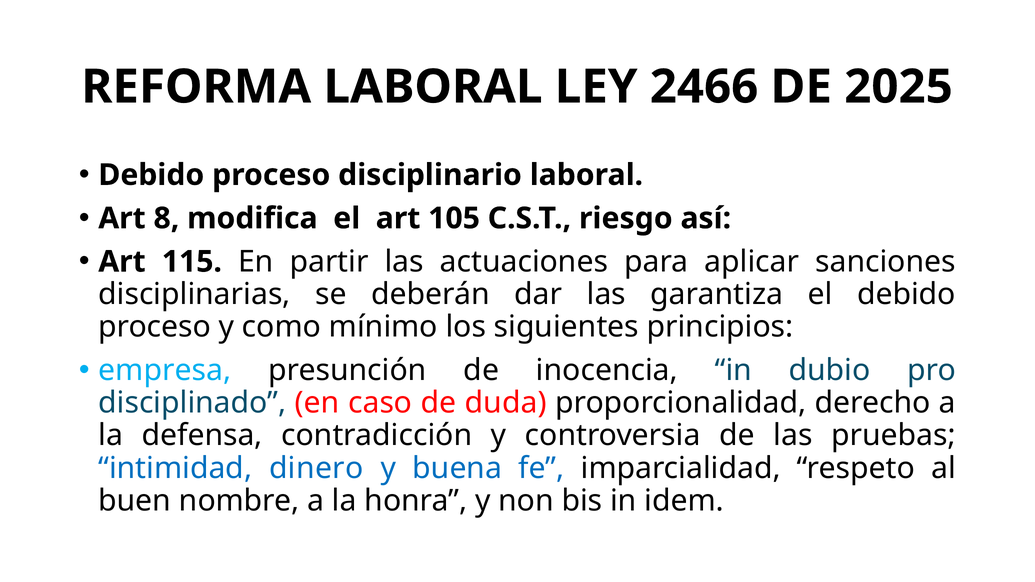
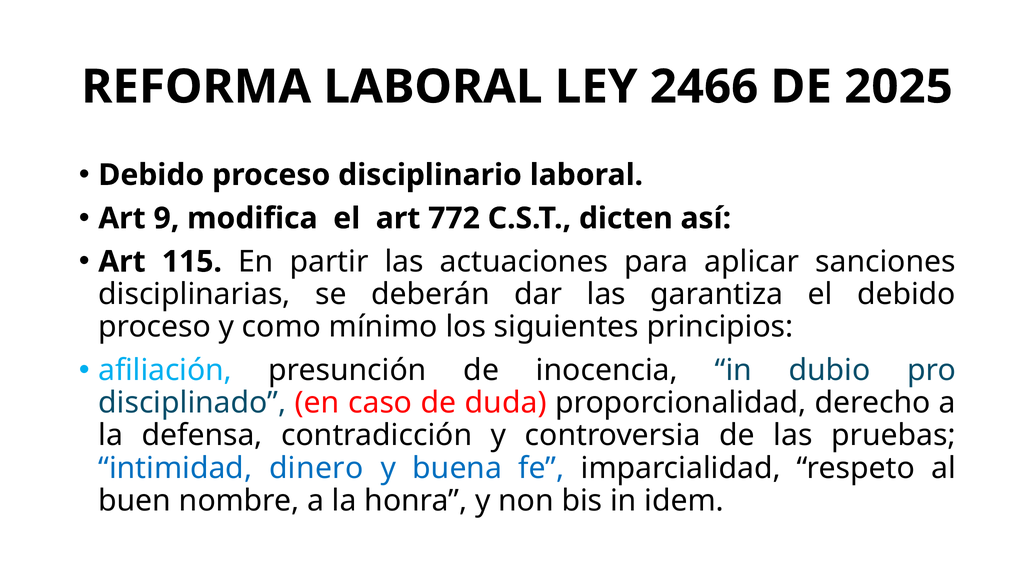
8: 8 -> 9 (166, 218)
105: 105 -> 772 (454, 218)
riesgo: riesgo -> dicten (626, 218)
empresa: empresa -> afiliación (165, 370)
